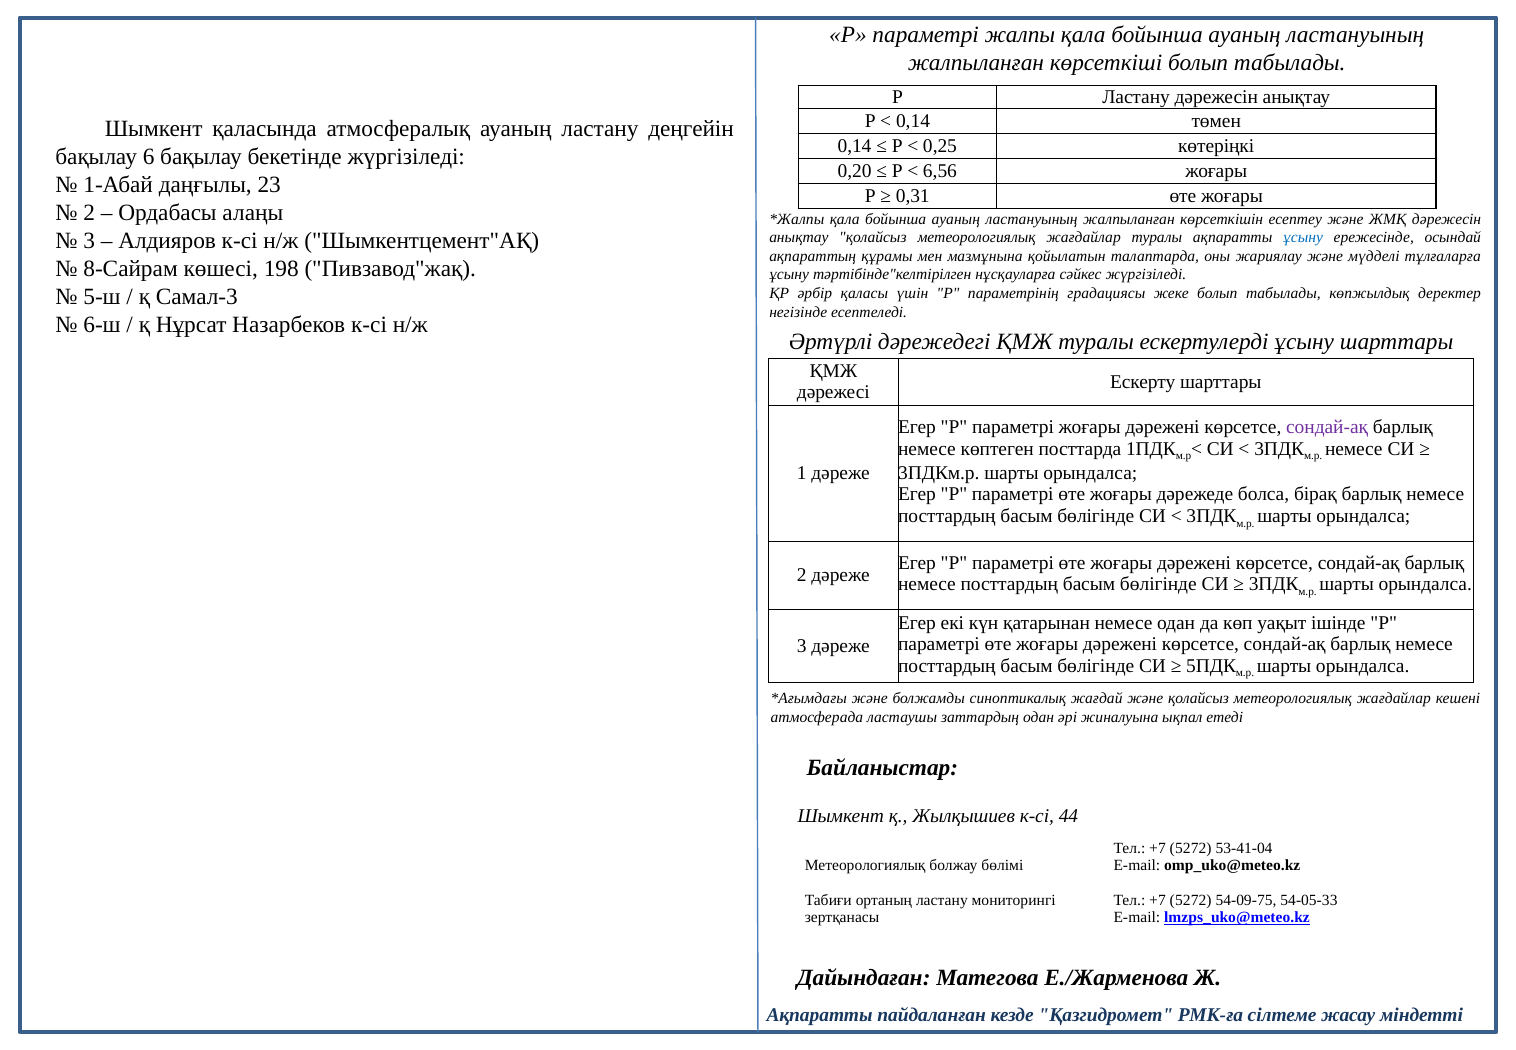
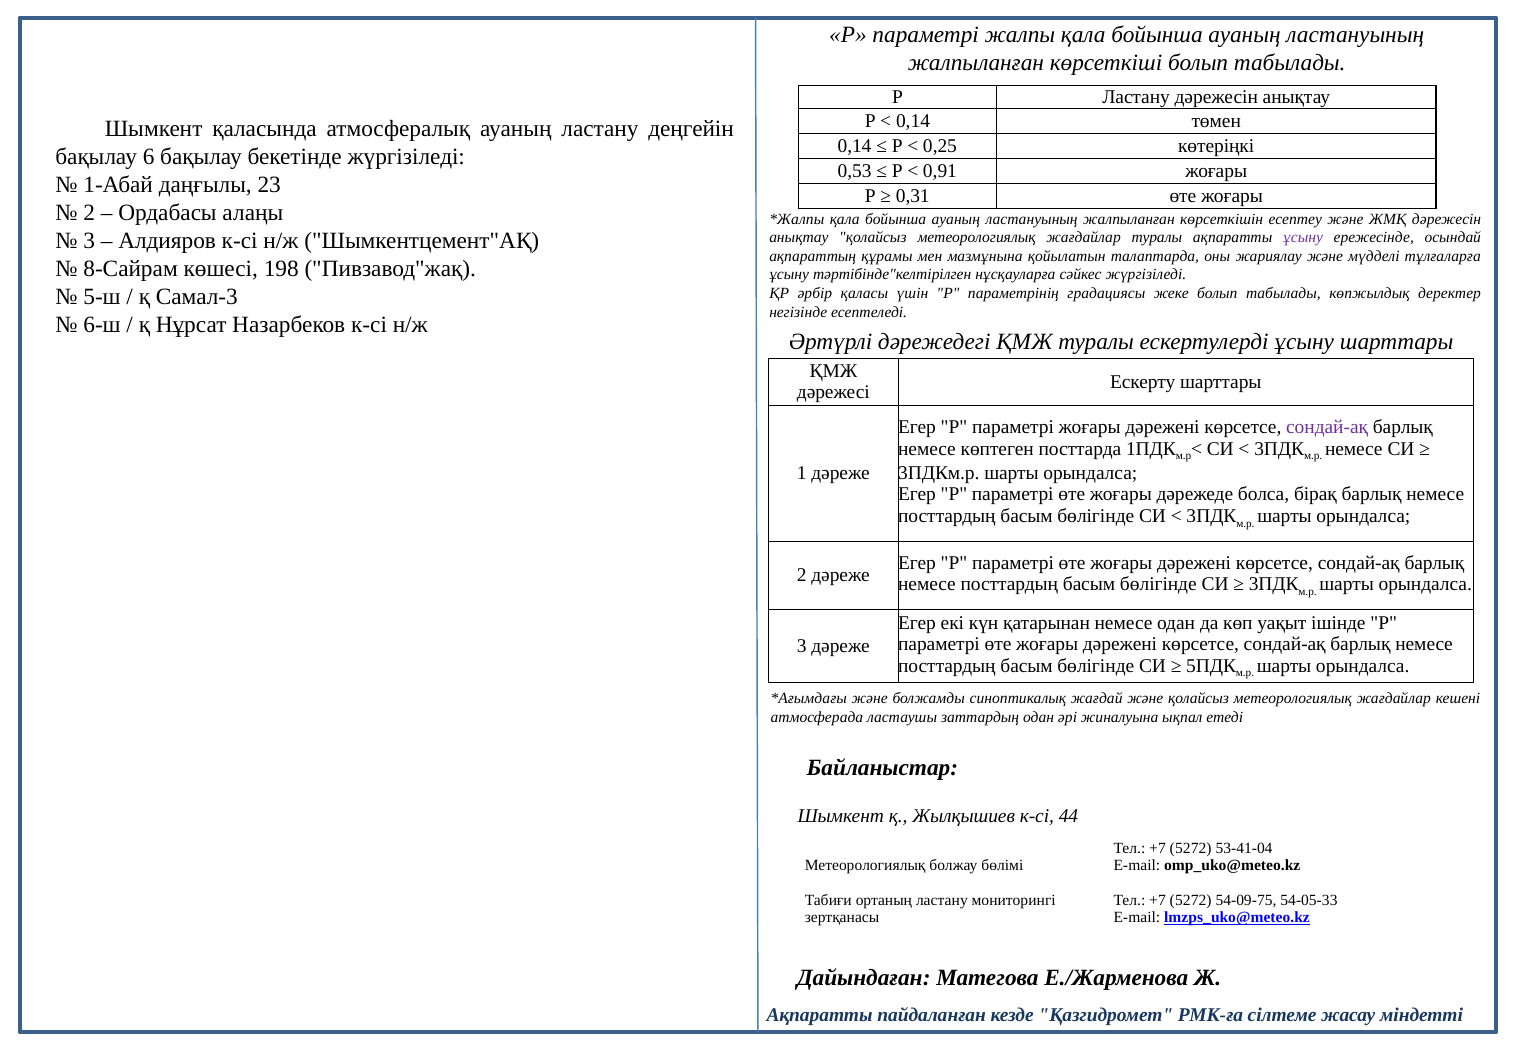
0,20: 0,20 -> 0,53 (855, 171)
6,56: 6,56 -> 0,91 (940, 171)
ұсыну colour: blue -> purple (1303, 237)
